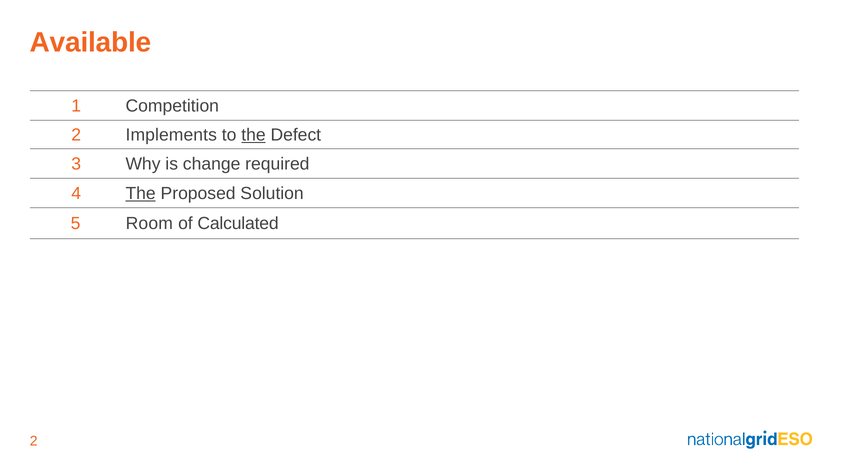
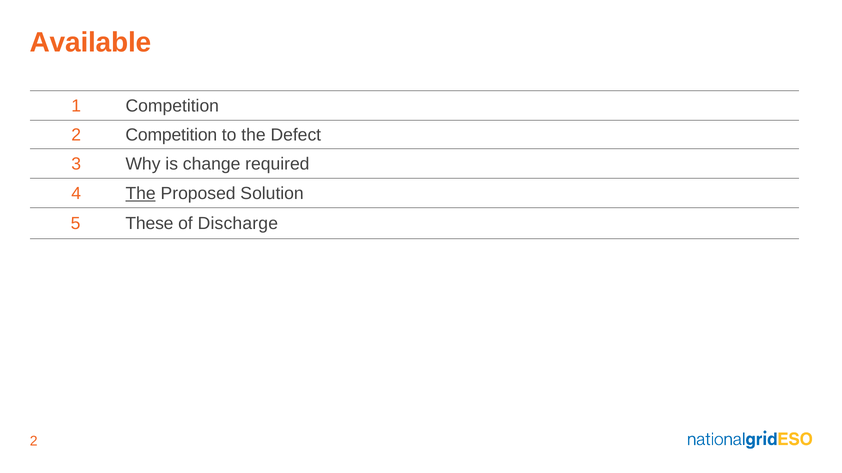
2 Implements: Implements -> Competition (171, 135)
the underline: present -> none (253, 135)
Room: Room -> These (149, 224)
Calculated: Calculated -> Discharge (238, 224)
